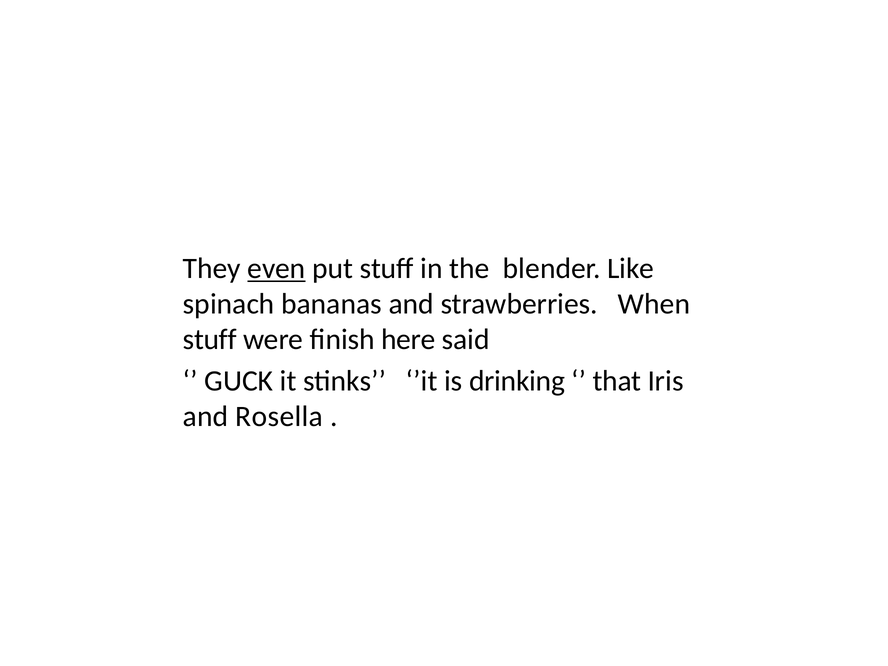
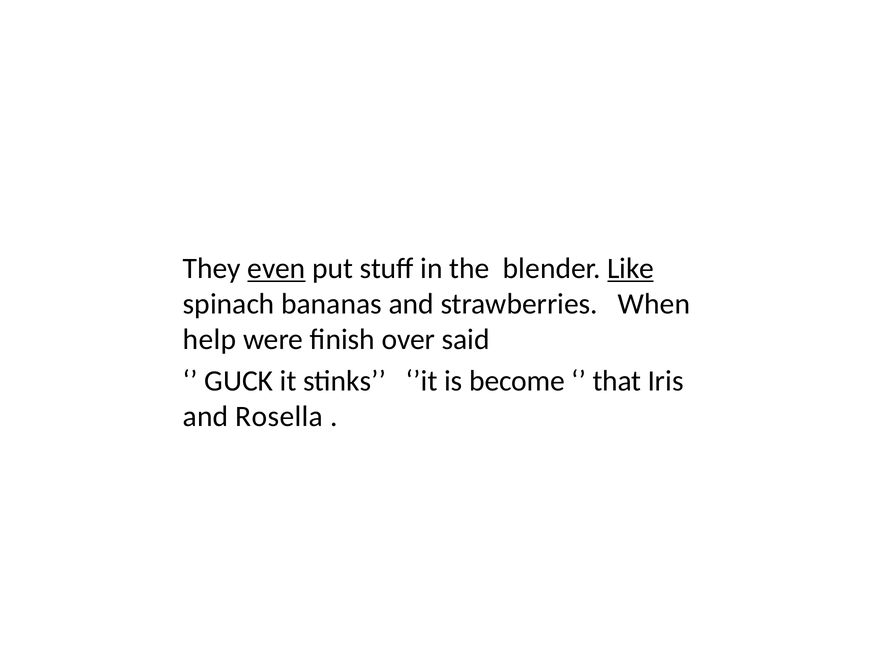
Like underline: none -> present (631, 268)
stuff: stuff -> help (210, 340)
here: here -> over (408, 340)
drinking: drinking -> become (517, 381)
